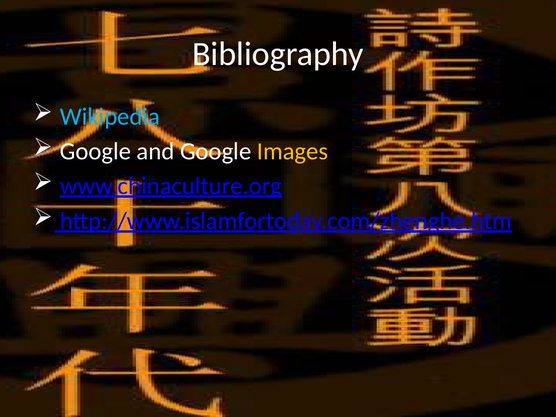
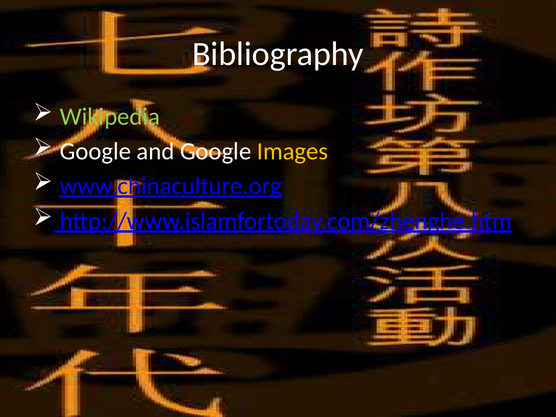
Wikipedia colour: light blue -> light green (110, 117)
